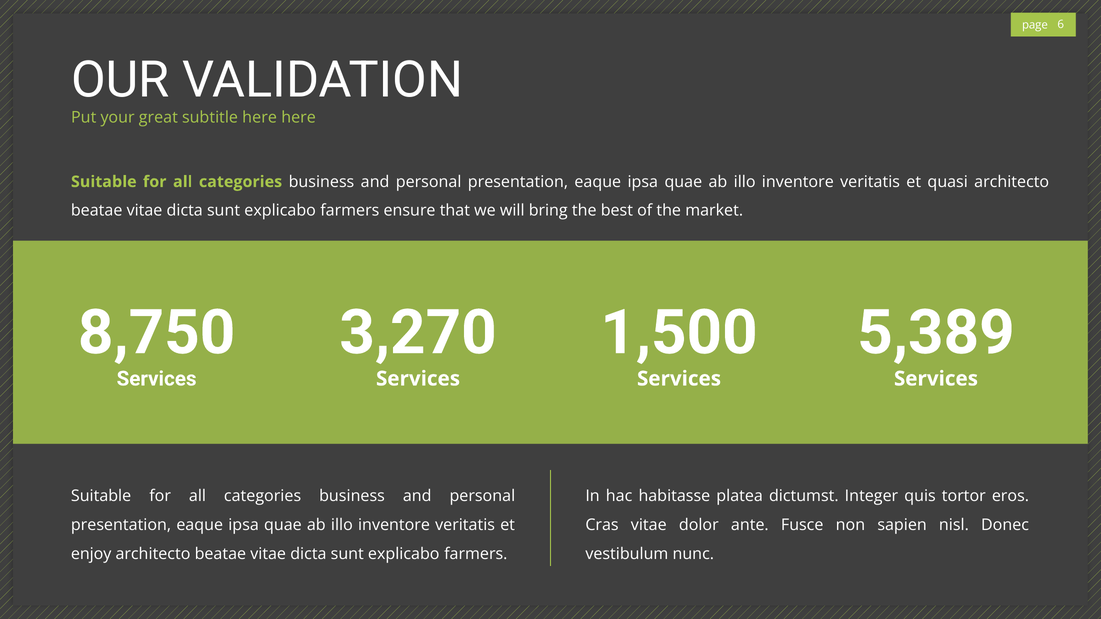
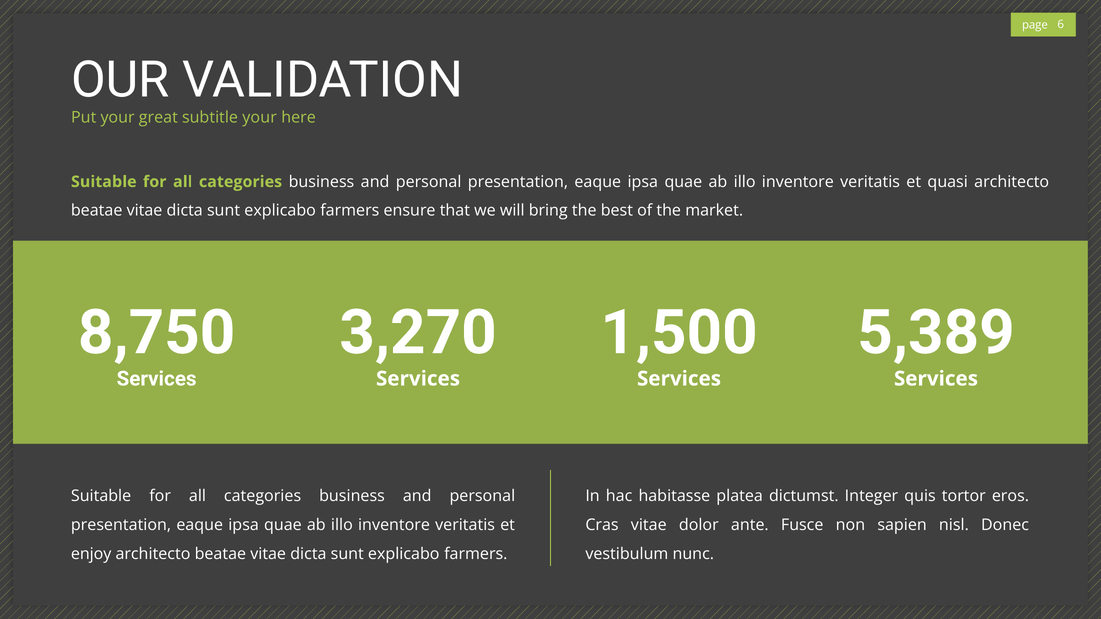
subtitle here: here -> your (260, 117)
